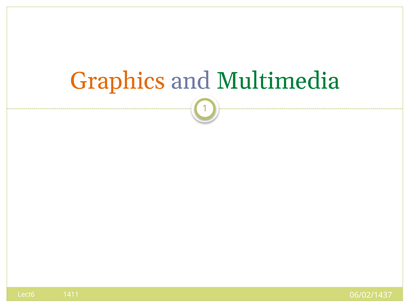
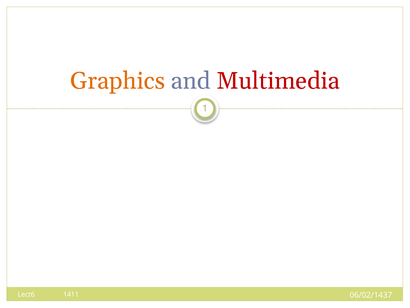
Multimedia colour: green -> red (278, 81)
